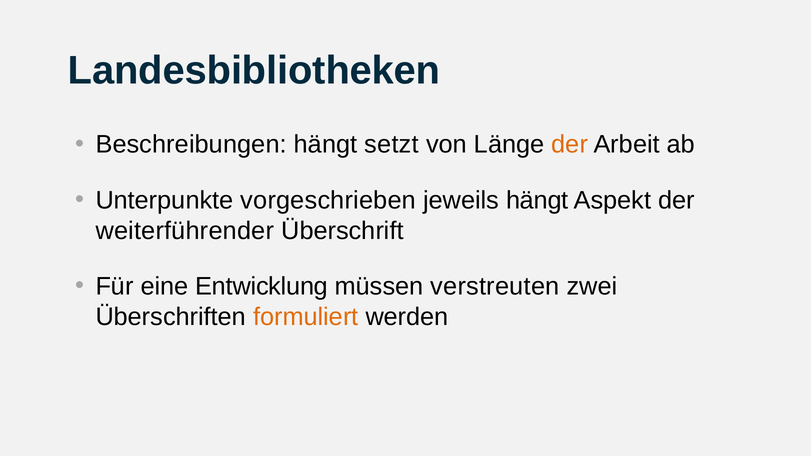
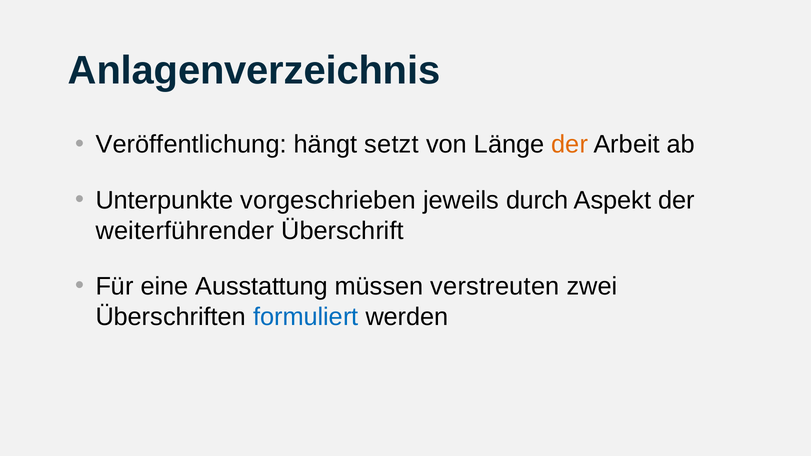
Landesbibliotheken: Landesbibliotheken -> Anlagenverzeichnis (254, 71)
Beschreibungen: Beschreibungen -> Veröffentlichung (191, 145)
jeweils hängt: hängt -> durch (537, 200)
Entwicklung: Entwicklung -> Ausstattung (262, 287)
formuliert colour: orange -> blue (306, 317)
